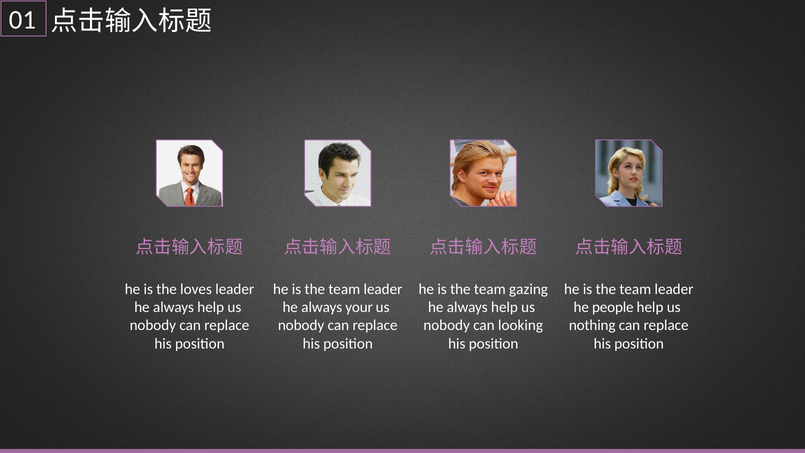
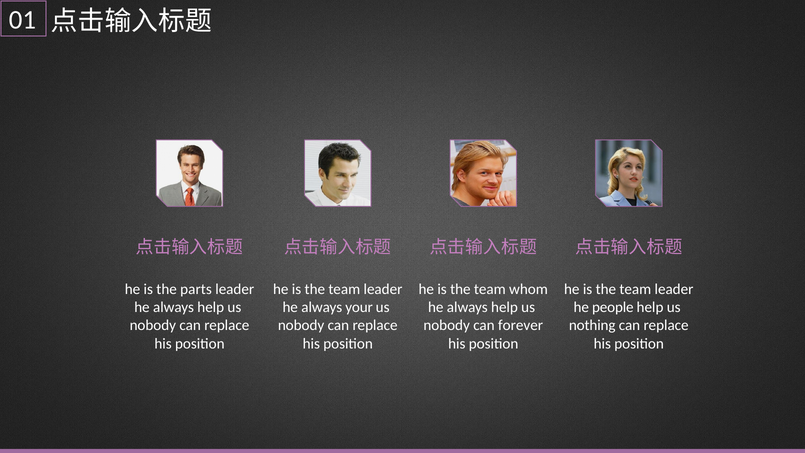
loves: loves -> parts (196, 289)
gazing: gazing -> whom (528, 289)
looking: looking -> forever (521, 325)
